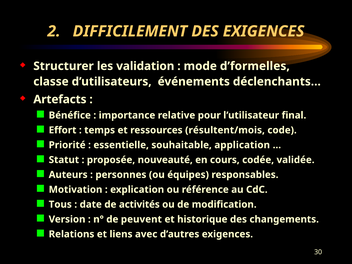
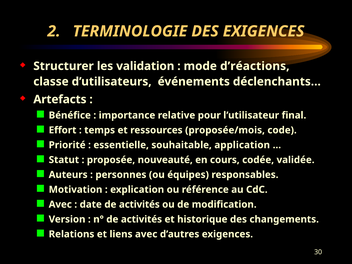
DIFFICILEMENT: DIFFICILEMENT -> TERMINOLOGIE (130, 31)
d’formelles: d’formelles -> d’réactions (255, 66)
résultent/mois: résultent/mois -> proposée/mois (225, 130)
Tous: Tous -> Avec (60, 204)
n° de peuvent: peuvent -> activités (141, 219)
